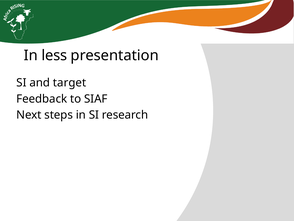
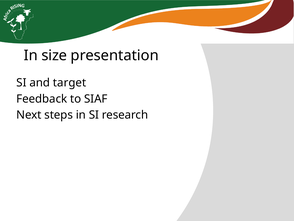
less: less -> size (54, 55)
